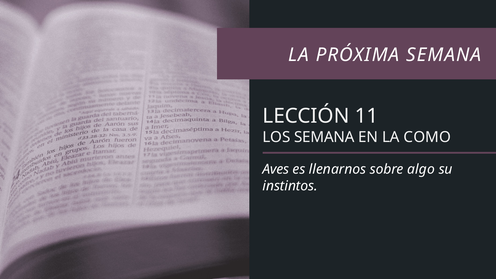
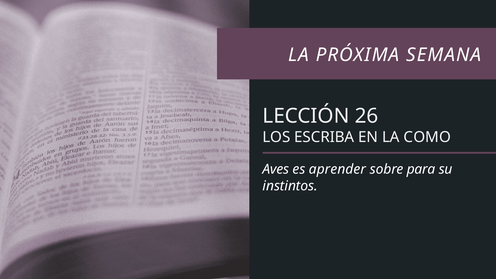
11: 11 -> 26 (367, 116)
LOS SEMANA: SEMANA -> ESCRIBA (324, 137)
llenarnos: llenarnos -> aprender (337, 169)
algo: algo -> para (421, 169)
